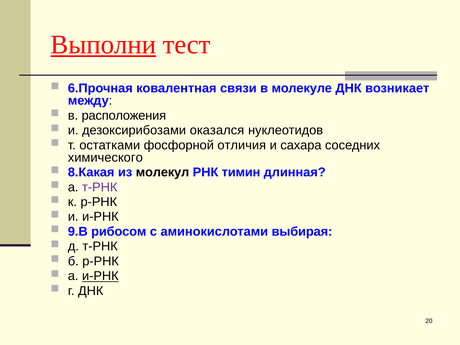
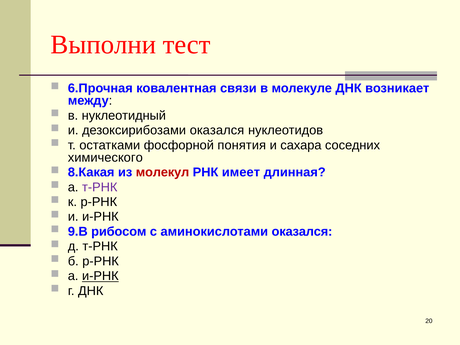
Выполни underline: present -> none (103, 45)
расположения: расположения -> нуклеотидный (124, 116)
отличия: отличия -> понятия (242, 145)
молекул colour: black -> red (163, 172)
тимин: тимин -> имеет (241, 172)
аминокислотами выбирая: выбирая -> оказался (302, 232)
